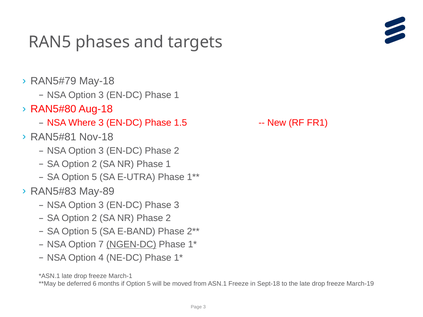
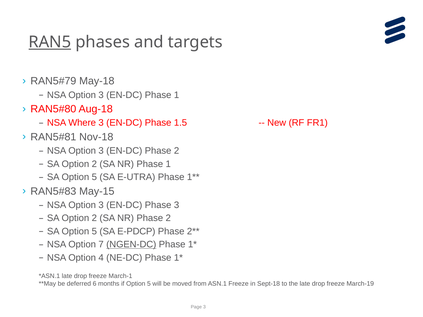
RAN5 underline: none -> present (50, 42)
May-89: May-89 -> May-15 (97, 191)
E-BAND: E-BAND -> E-PDCP (136, 232)
